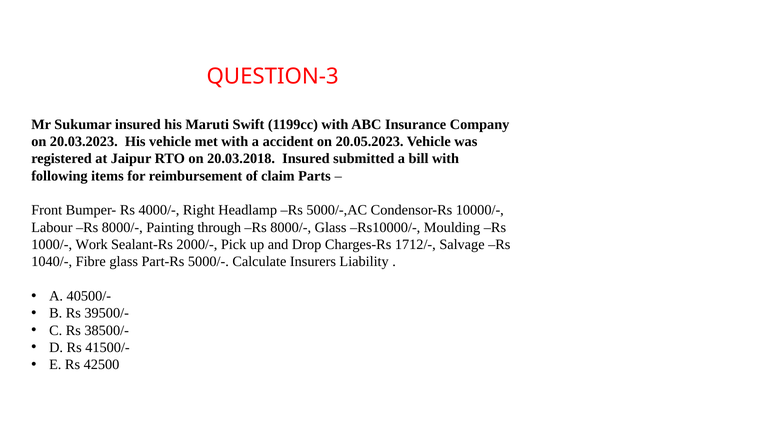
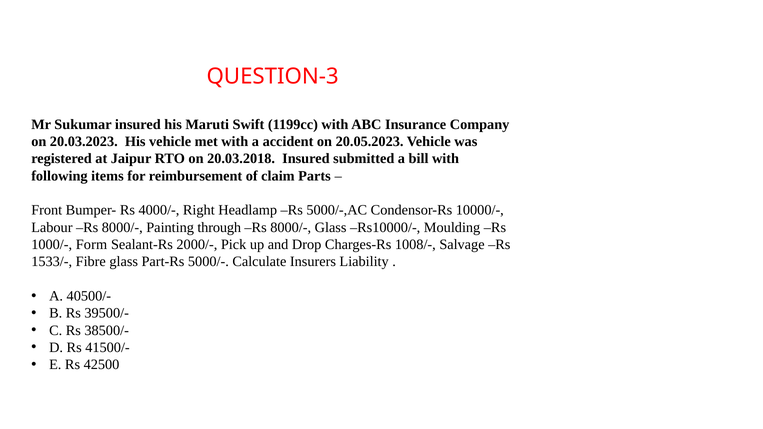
Work: Work -> Form (91, 245)
1712/-: 1712/- -> 1008/- (415, 245)
1040/-: 1040/- -> 1533/- (52, 262)
